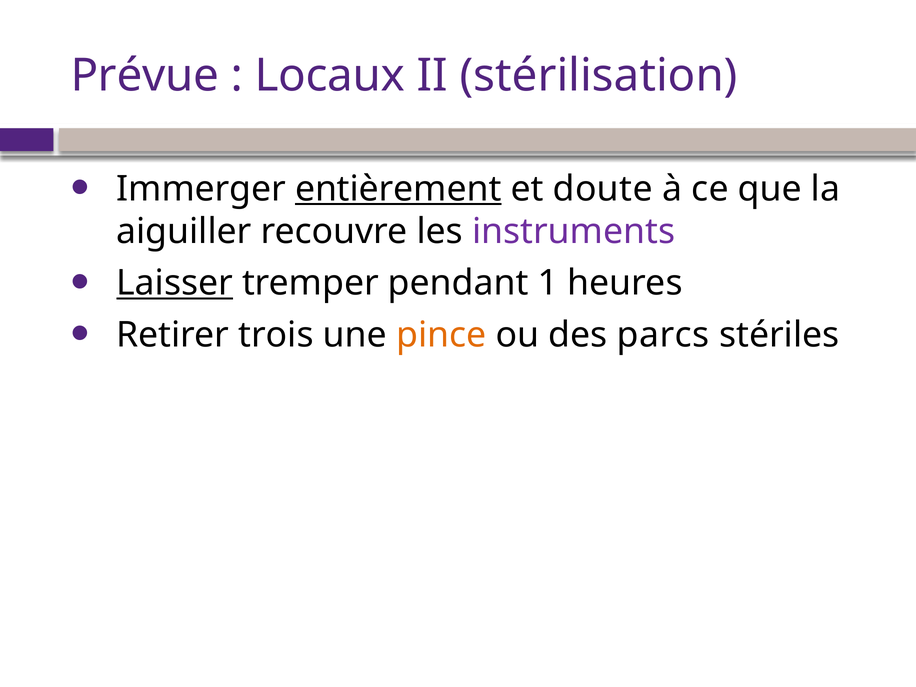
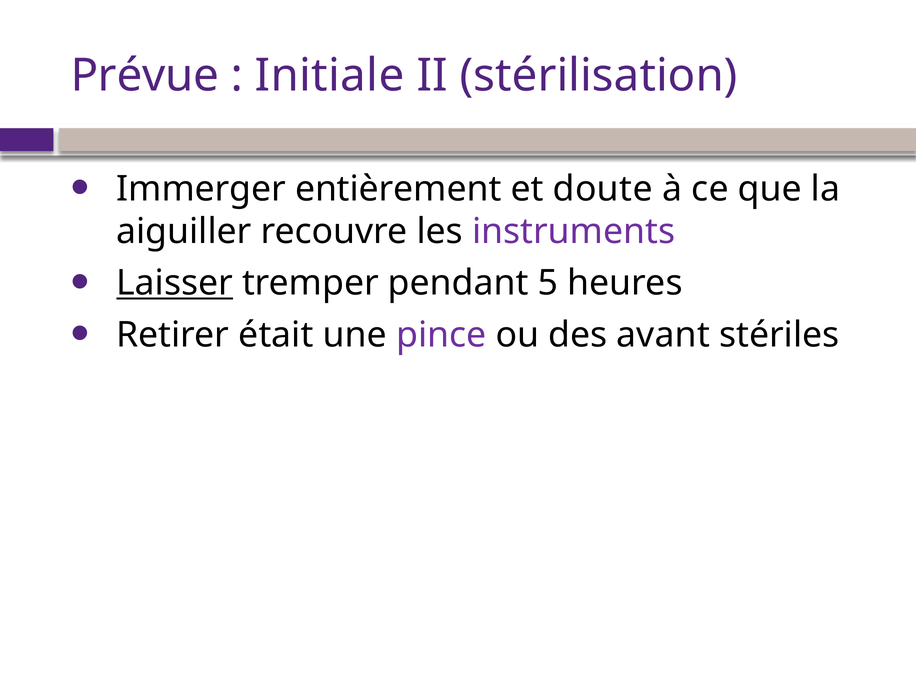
Locaux: Locaux -> Initiale (330, 76)
entièrement underline: present -> none (398, 189)
1: 1 -> 5 (548, 283)
trois: trois -> était (276, 335)
pince colour: orange -> purple (441, 335)
parcs: parcs -> avant (663, 335)
